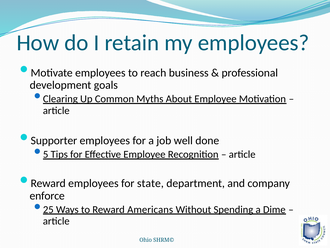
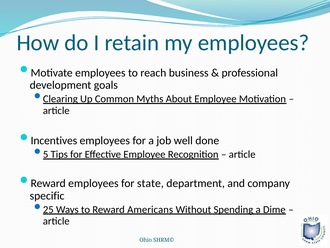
Supporter: Supporter -> Incentives (54, 140)
enforce: enforce -> specific (47, 195)
